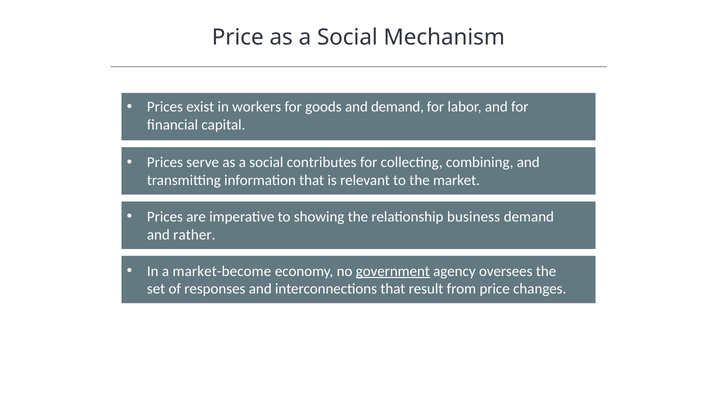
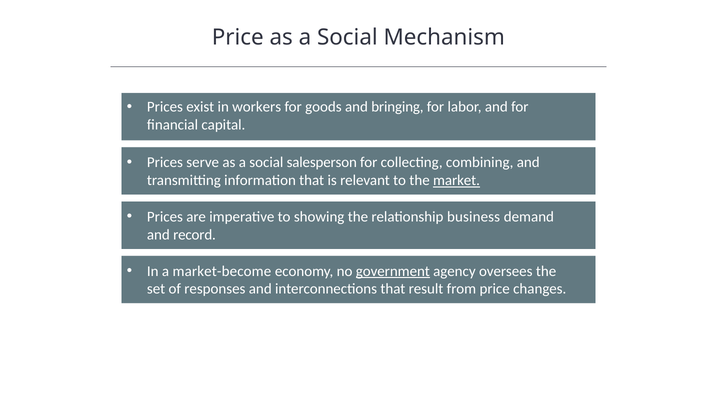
and demand: demand -> bringing (397, 107)
contributes: contributes -> salesperson (322, 163)
market underline: none -> present (456, 181)
rather: rather -> record (194, 235)
